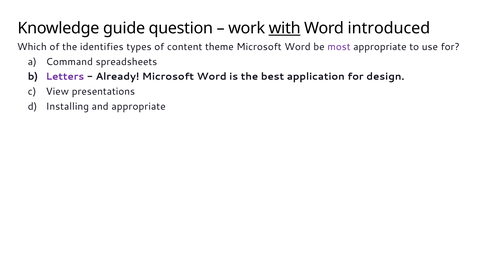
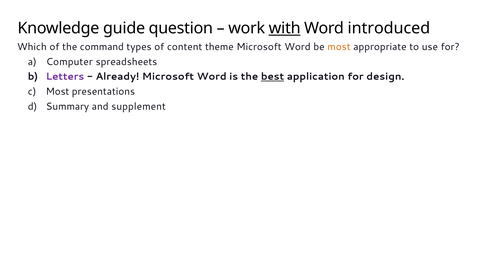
identifies: identifies -> command (102, 47)
most colour: purple -> orange (339, 47)
Command: Command -> Computer (69, 62)
best underline: none -> present (273, 77)
View: View -> Most (57, 91)
Installing: Installing -> Summary (67, 106)
and appropriate: appropriate -> supplement (139, 106)
